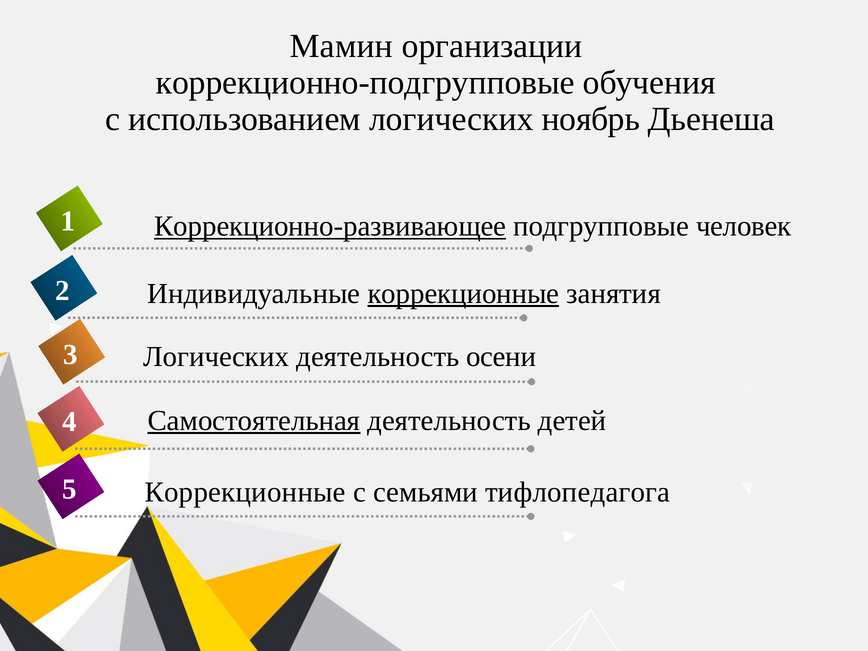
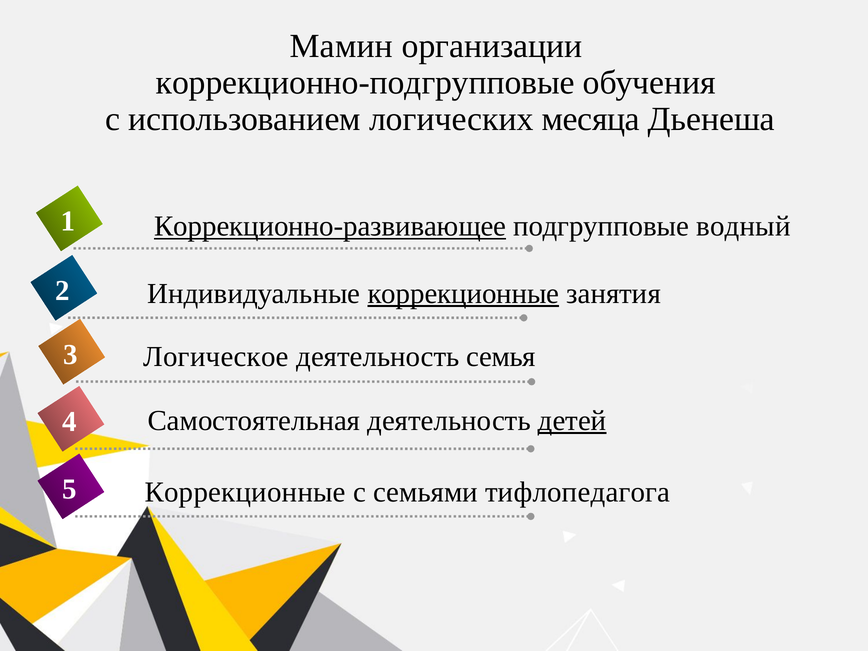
ноябрь: ноябрь -> месяца (591, 119)
человек: человек -> водный (743, 226)
Логических: Логических -> Логическое (216, 357)
осени: осени -> семья (501, 357)
Самостоятельная underline: present -> none (254, 421)
детей underline: none -> present (572, 421)
